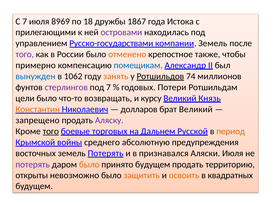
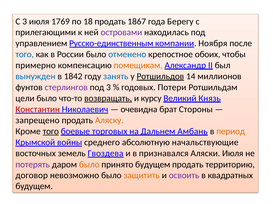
C 7: 7 -> 3 (25, 22)
8969: 8969 -> 1769 (61, 22)
18 дружбы: дружбы -> продать (110, 22)
Истока: Истока -> Берегу (180, 22)
Русско-государствами: Русско-государствами -> Русско-единственным (111, 43)
компании Земель: Земель -> Ноября (213, 43)
того colour: purple -> blue (25, 55)
отменено colour: orange -> blue (127, 55)
также: также -> обоих (208, 55)
помещикам colour: blue -> orange (138, 65)
1062: 1062 -> 1842 (73, 77)
занять colour: orange -> blue (116, 77)
74: 74 -> 14 (191, 77)
под 7: 7 -> 3 (108, 88)
возвращать underline: none -> present (108, 99)
Константин colour: orange -> red (38, 110)
долларов: долларов -> очевидна (139, 110)
брат Великий: Великий -> Стороны (196, 110)
Аляску colour: purple -> orange (109, 121)
Русской: Русской -> Амбань (193, 132)
предупреждения: предупреждения -> начальствующие (205, 143)
земель Потерять: Потерять -> Гвоздева (106, 154)
открыты: открыты -> договор (32, 176)
освоить colour: orange -> purple (184, 176)
